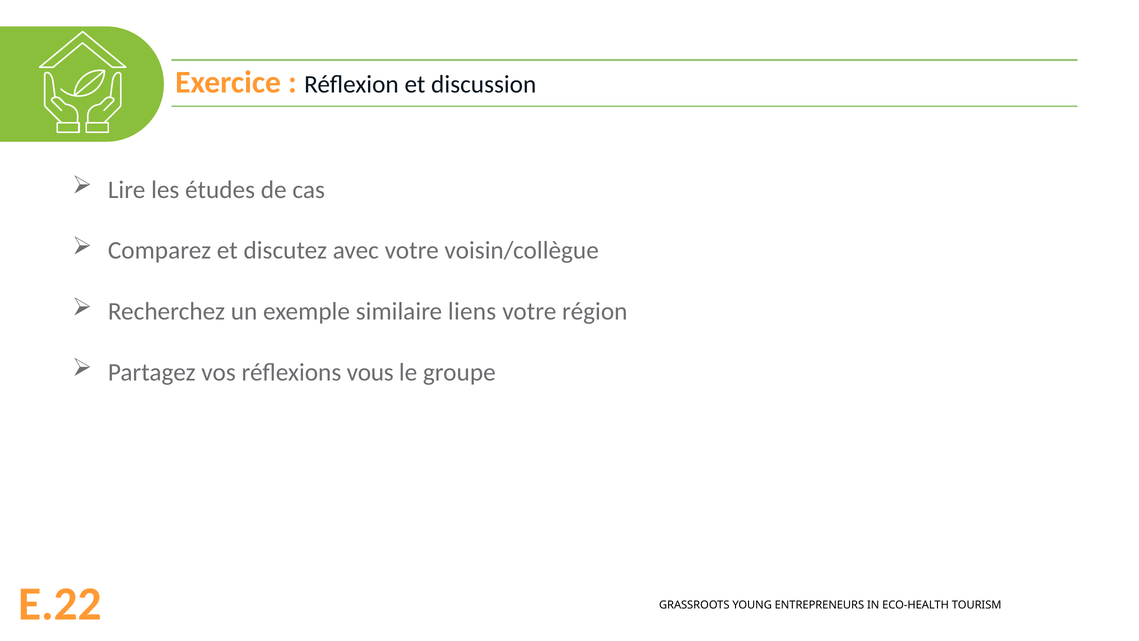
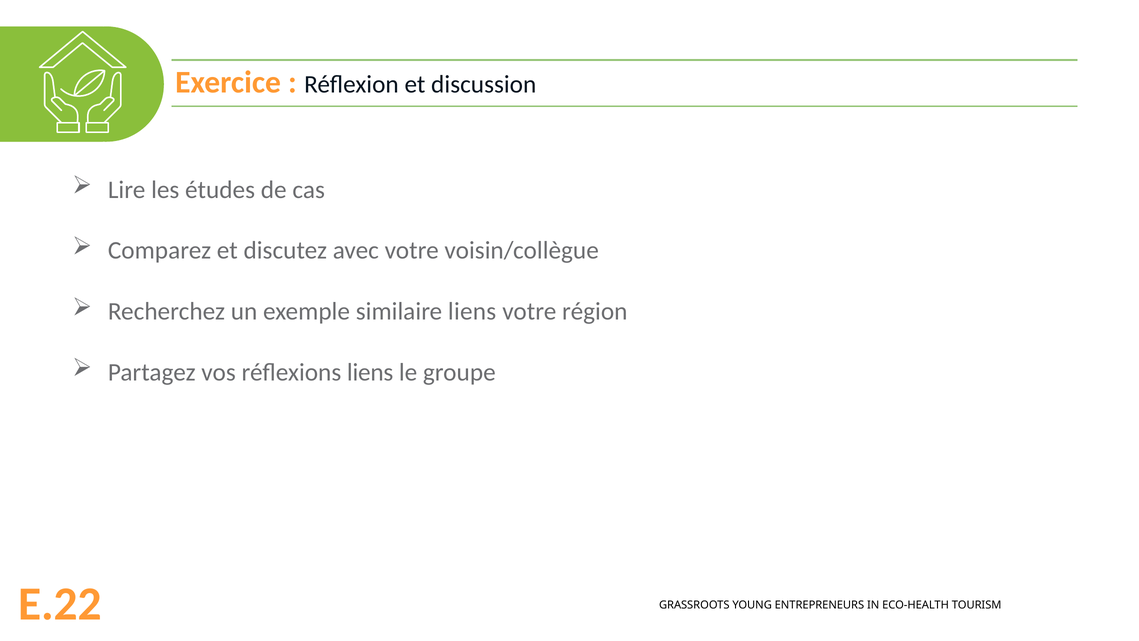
réflexions vous: vous -> liens (370, 372)
